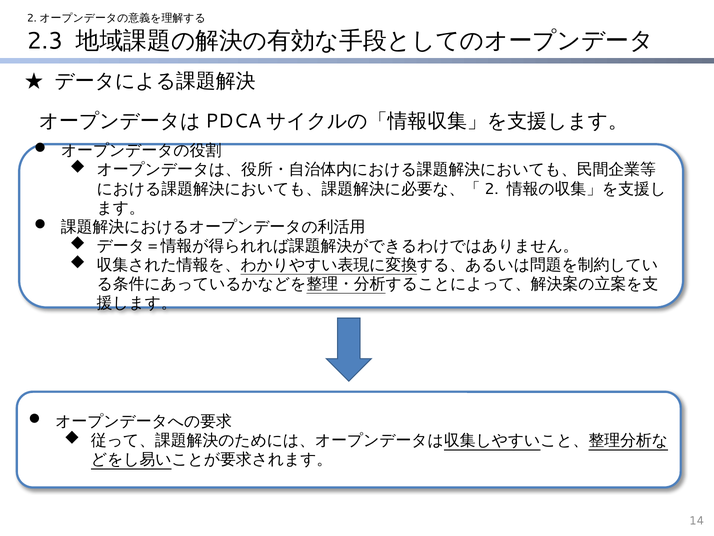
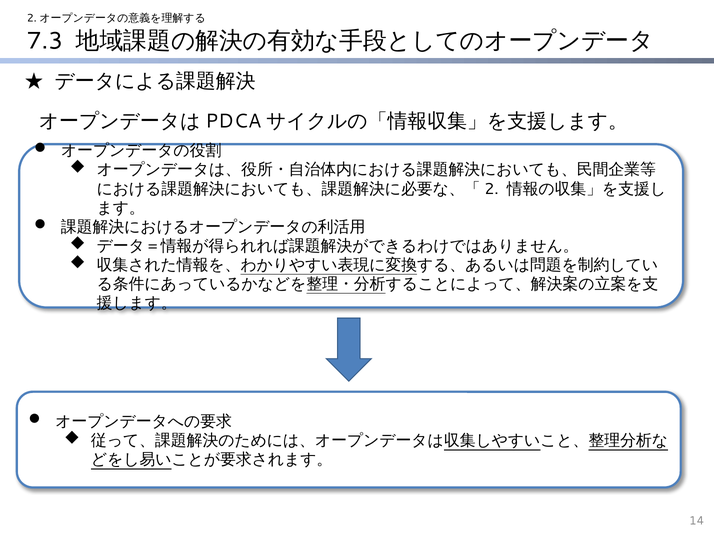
2.3: 2.3 -> 7.3 (45, 41)
